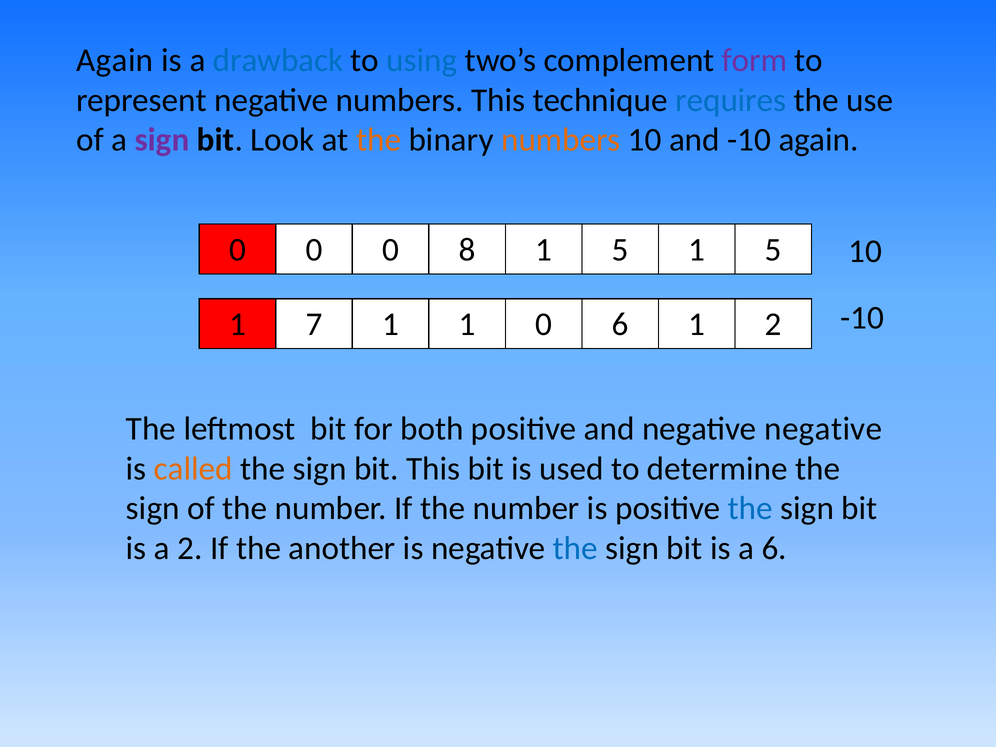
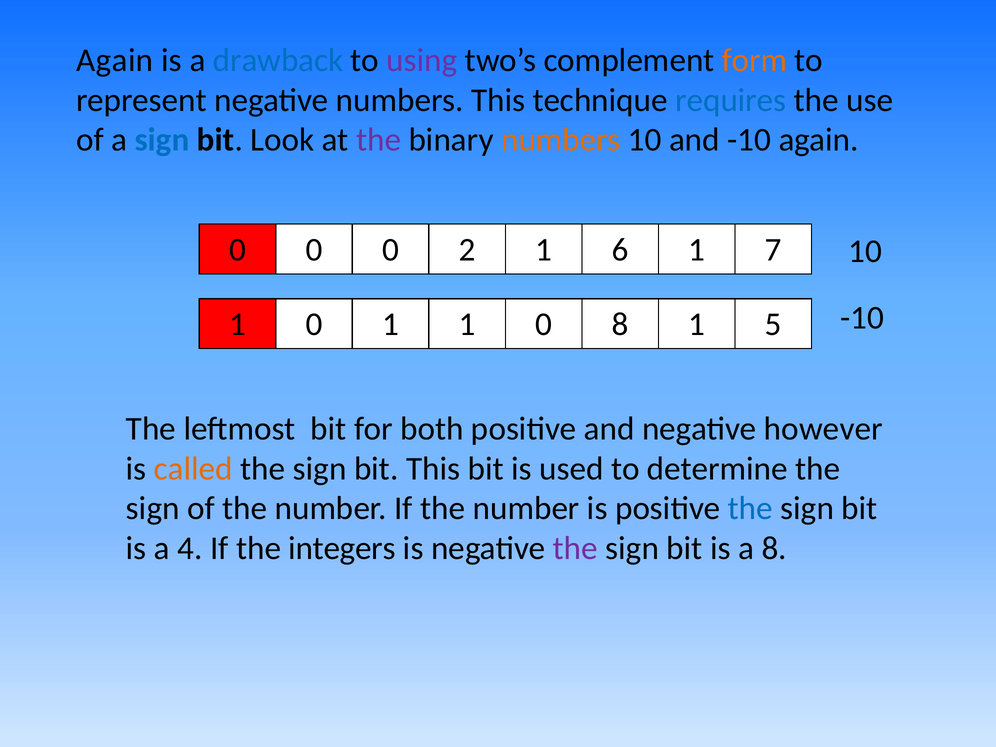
using colour: blue -> purple (422, 60)
form colour: purple -> orange (754, 60)
sign colour: purple -> blue (162, 140)
the colour: orange -> purple (379, 140)
8: 8 -> 2 (467, 250)
5: 5 -> 6 (620, 250)
5: 5 -> 7 (773, 250)
7: 7 -> 0 (314, 324)
0 6: 6 -> 8 (620, 324)
1 2: 2 -> 5 (773, 324)
negative negative: negative -> however (823, 429)
a 2: 2 -> 4 (190, 548)
another: another -> integers (342, 548)
the colour: blue -> purple (575, 548)
a 6: 6 -> 8 (774, 548)
